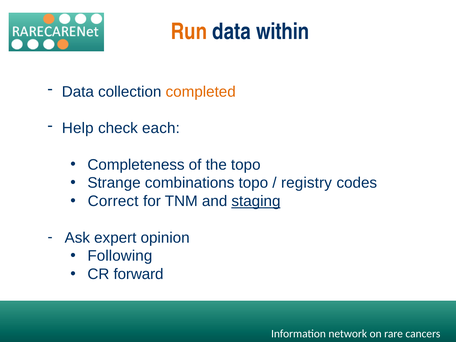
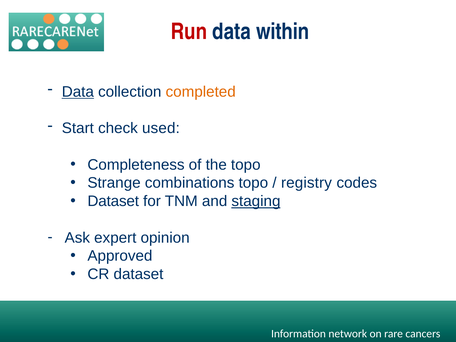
Run colour: orange -> red (189, 32)
Data underline: none -> present (78, 92)
Help: Help -> Start (78, 128)
each: each -> used (161, 128)
Correct: Correct -> Dataset (113, 201)
Following: Following -> Approved (120, 256)
CR forward: forward -> dataset (138, 274)
